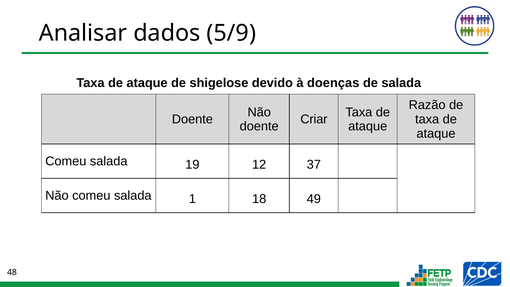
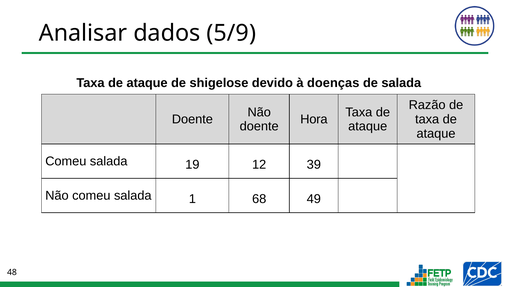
Criar: Criar -> Hora (314, 119)
37: 37 -> 39 (314, 164)
18: 18 -> 68 (259, 199)
